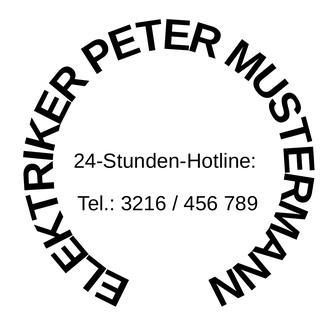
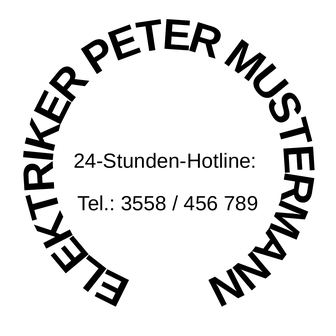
3216: 3216 -> 3558 (144, 204)
